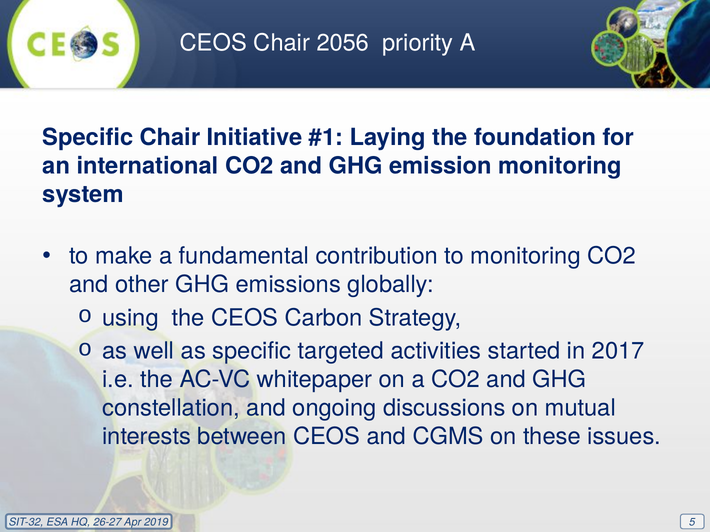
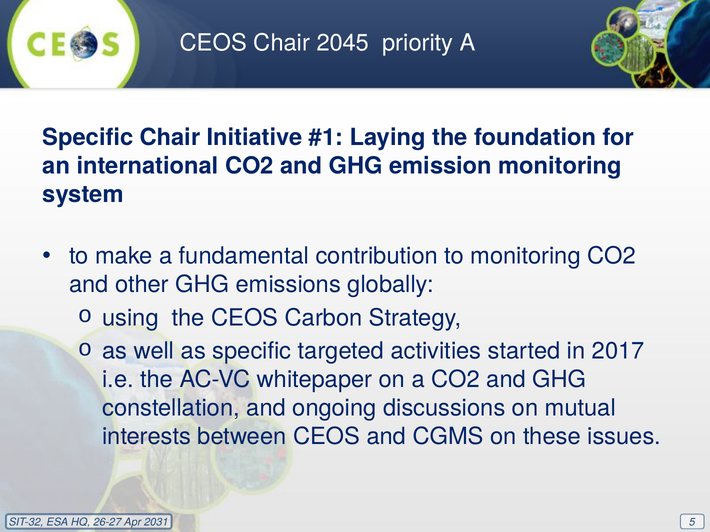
2056: 2056 -> 2045 (343, 43)
2019: 2019 -> 2031 (156, 523)
